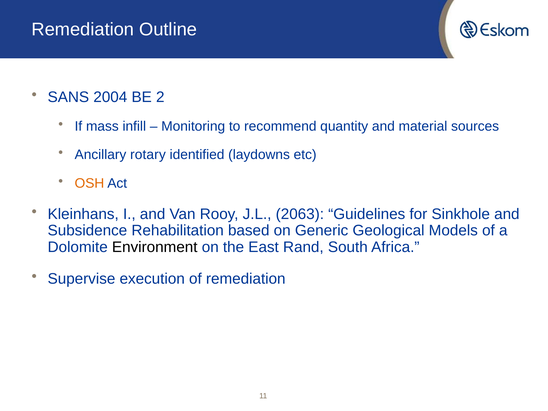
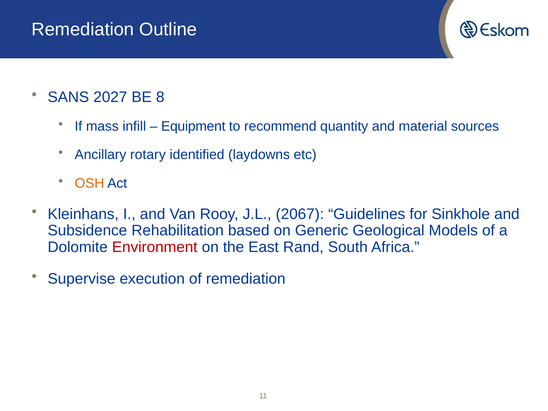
2004: 2004 -> 2027 (110, 97)
2: 2 -> 8 (160, 97)
Monitoring: Monitoring -> Equipment (193, 126)
2063: 2063 -> 2067 (300, 214)
Environment colour: black -> red (155, 247)
